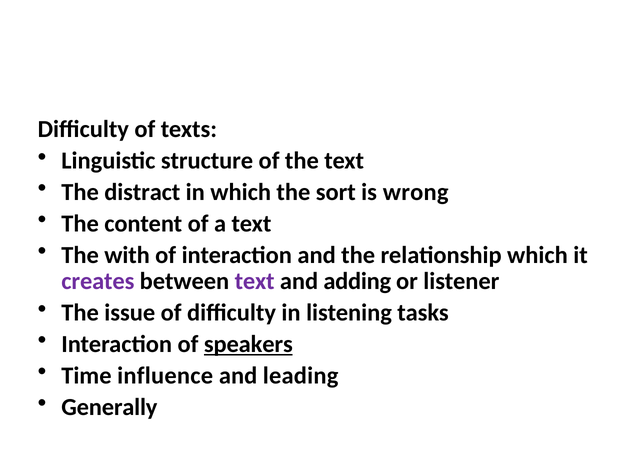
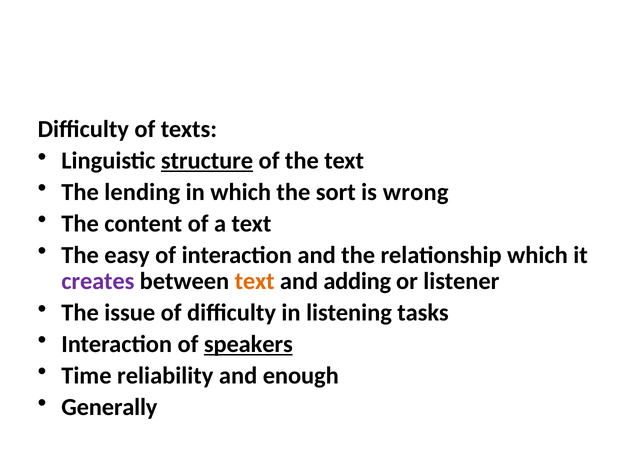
structure underline: none -> present (207, 161)
distract: distract -> lending (142, 193)
with: with -> easy (127, 255)
text colour: purple -> orange (255, 282)
influence: influence -> reliability (165, 376)
leading: leading -> enough (301, 376)
